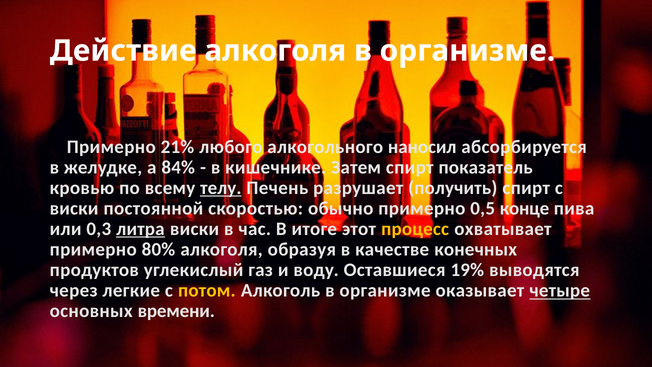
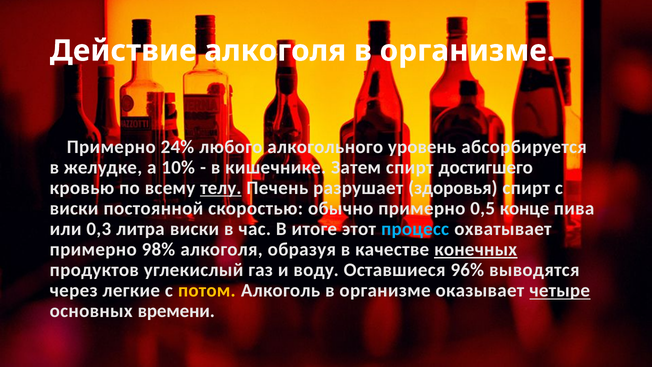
21%: 21% -> 24% (177, 147)
наносил: наносил -> уровень (422, 147)
84%: 84% -> 10% (178, 167)
показатель: показатель -> достигшего (486, 167)
получить: получить -> здоровья (453, 188)
литра underline: present -> none (140, 229)
процесс colour: yellow -> light blue (415, 229)
80%: 80% -> 98% (158, 249)
конечных underline: none -> present (476, 249)
19%: 19% -> 96% (467, 270)
